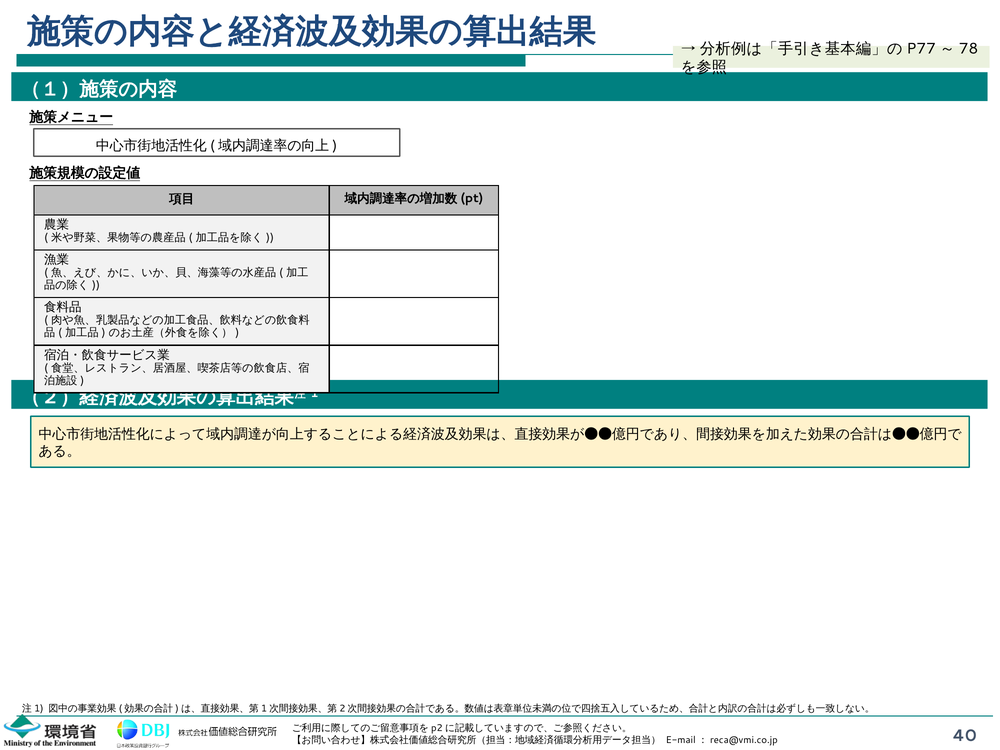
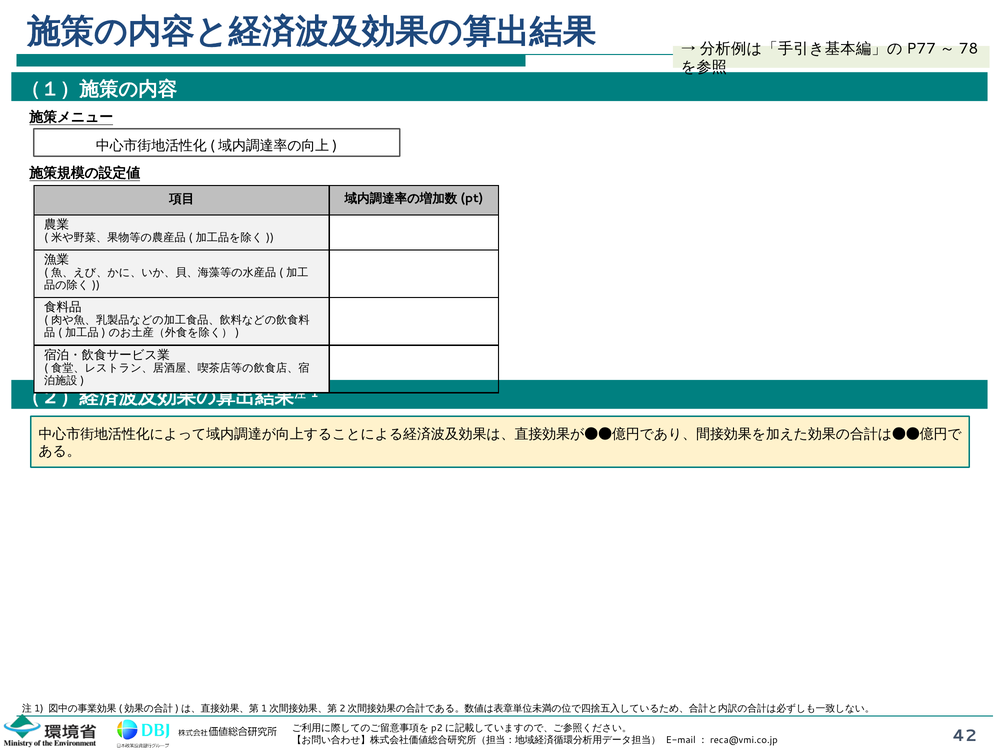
40: 40 -> 42 (965, 736)
